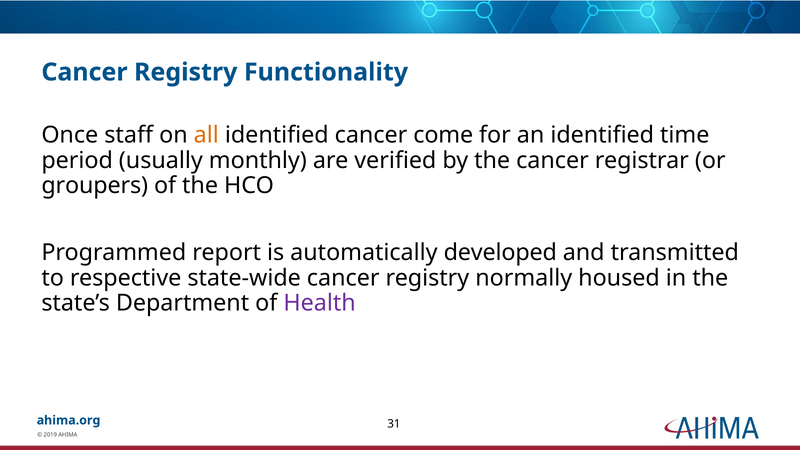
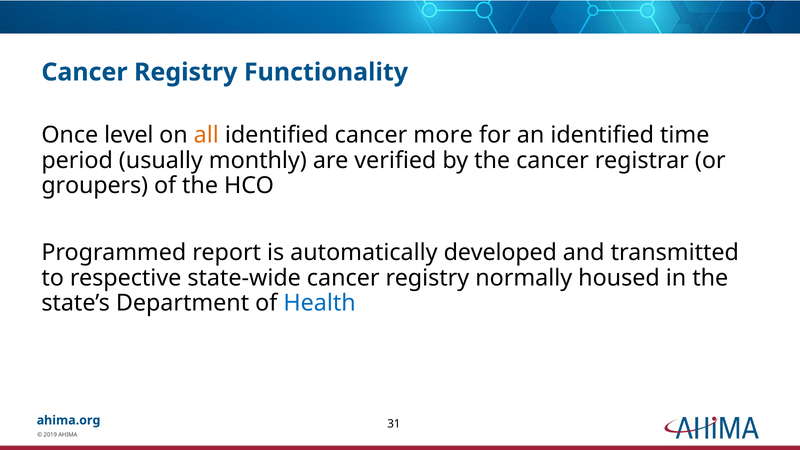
staff: staff -> level (129, 135)
come: come -> more (443, 135)
Health colour: purple -> blue (320, 303)
